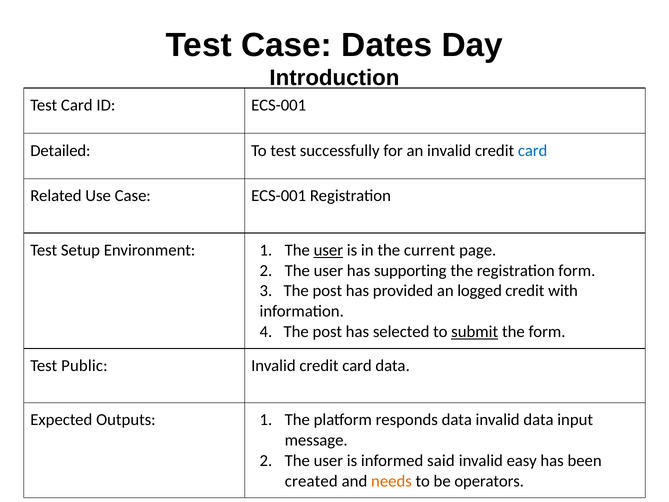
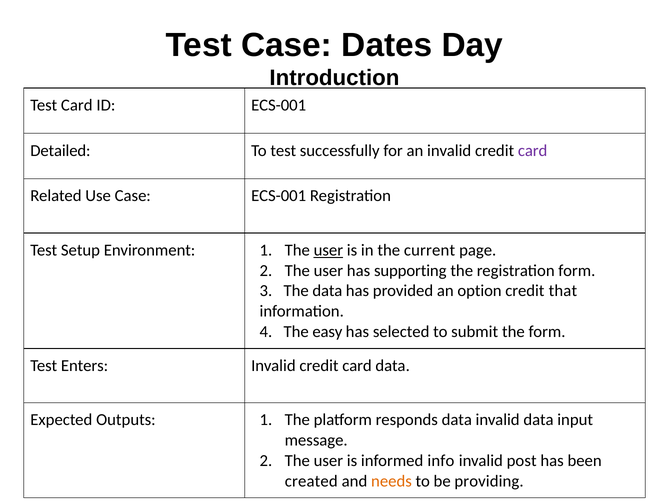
card colour: blue -> purple (533, 150)
3 The post: post -> data (327, 291)
logged: logged -> option (480, 291)
with: with -> that (563, 291)
4 The post: post -> easy (327, 332)
submit underline: present -> none (475, 332)
Public: Public -> Enters (85, 365)
said: said -> info (441, 460)
easy: easy -> post (522, 460)
operators: operators -> providing (489, 481)
